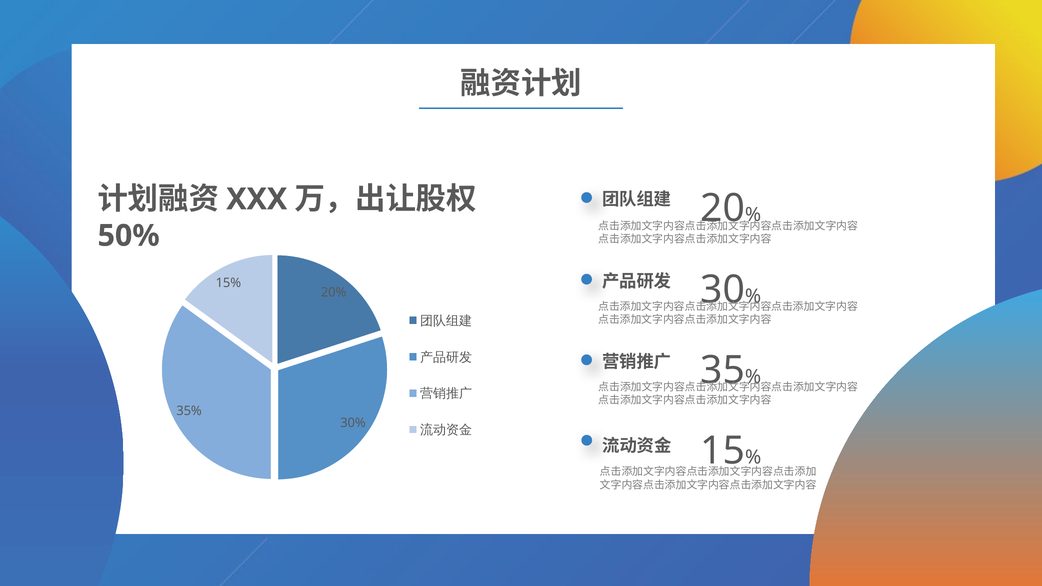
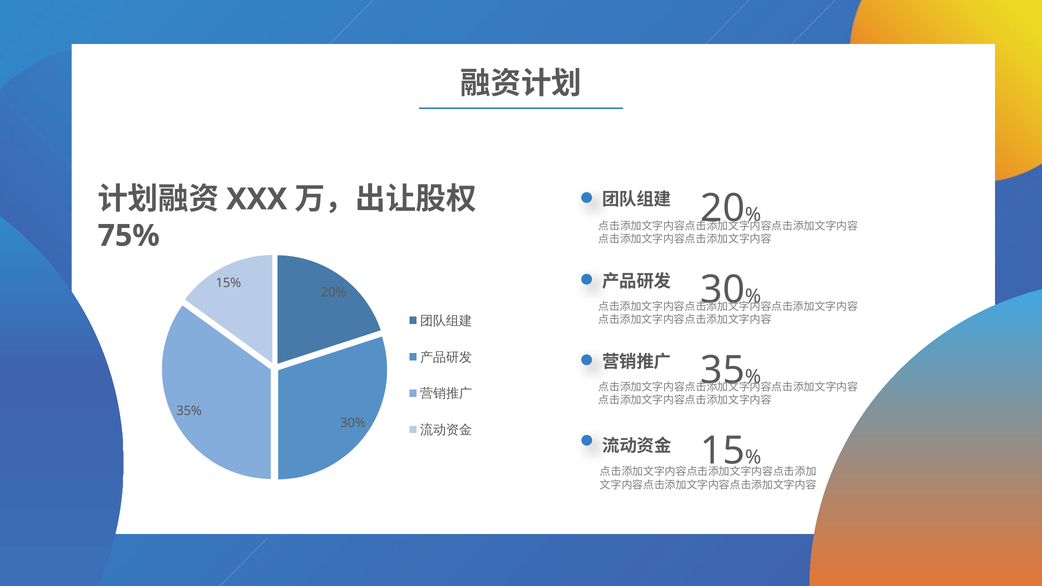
50%: 50% -> 75% (129, 236)
